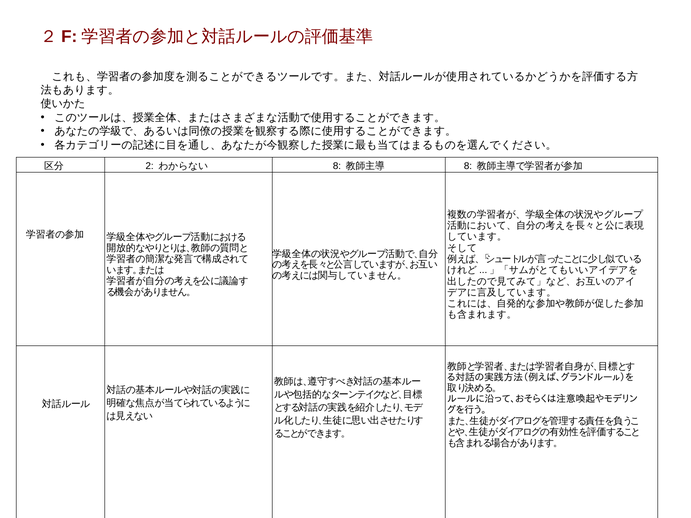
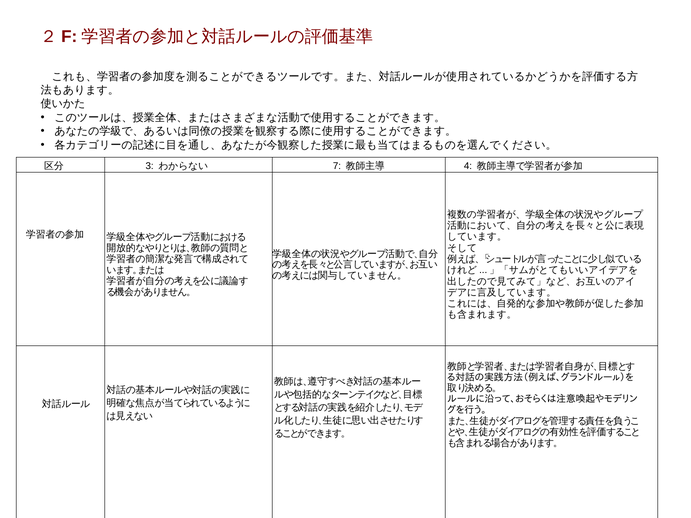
2: 2 -> 3 (150, 166)
8: 8 -> 7 (337, 166)
8: 8 -> 4 (468, 166)
